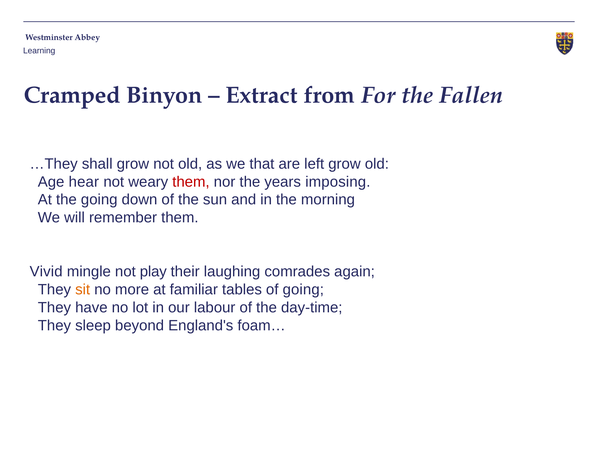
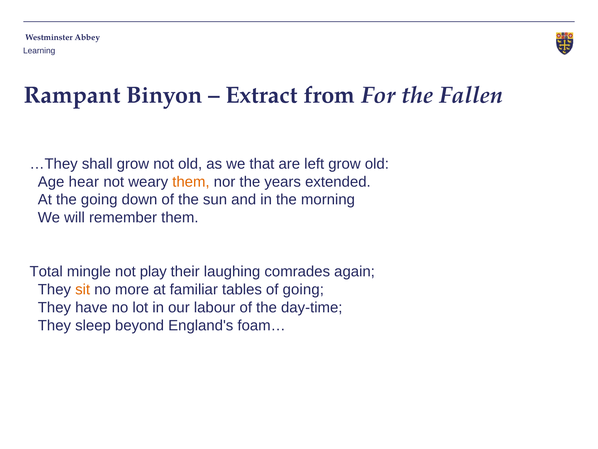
Cramped: Cramped -> Rampant (72, 95)
them colour: red -> orange (191, 182)
imposing: imposing -> extended (338, 182)
Vivid: Vivid -> Total (46, 271)
